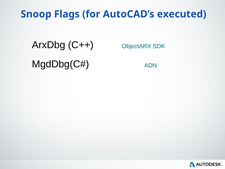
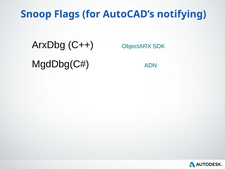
executed: executed -> notifying (182, 14)
